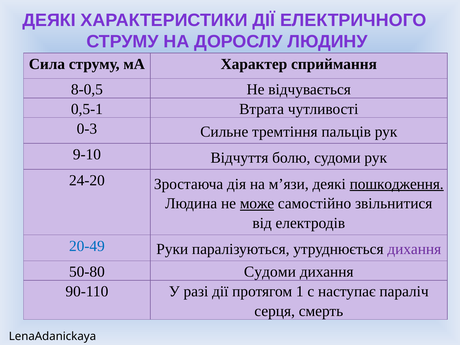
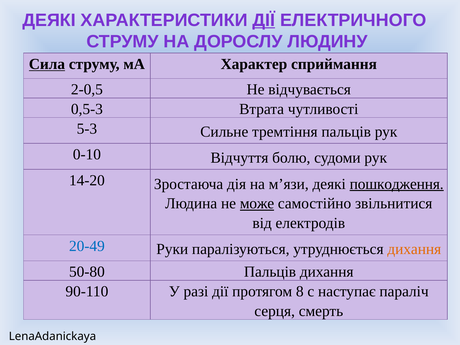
ДІЇ underline: none -> present (264, 20)
Сила underline: none -> present (47, 64)
8-0,5: 8-0,5 -> 2-0,5 (87, 90)
0,5-1: 0,5-1 -> 0,5-3 (87, 109)
0-3: 0-3 -> 5-3 (87, 129)
9-10: 9-10 -> 0-10 (87, 155)
24-20: 24-20 -> 14-20 (87, 180)
дихання colour: purple -> orange (414, 249)
50-80 Судоми: Судоми -> Пальців (270, 272)
1: 1 -> 8 (300, 292)
